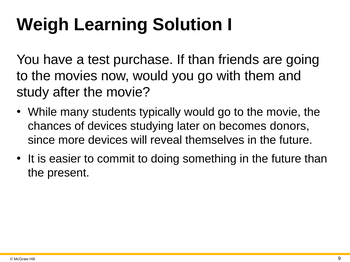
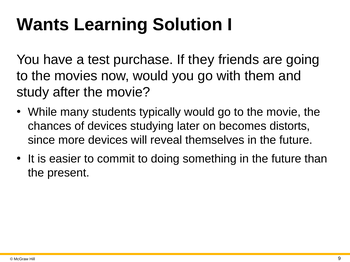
Weigh: Weigh -> Wants (43, 25)
If than: than -> they (201, 60)
donors: donors -> distorts (290, 126)
